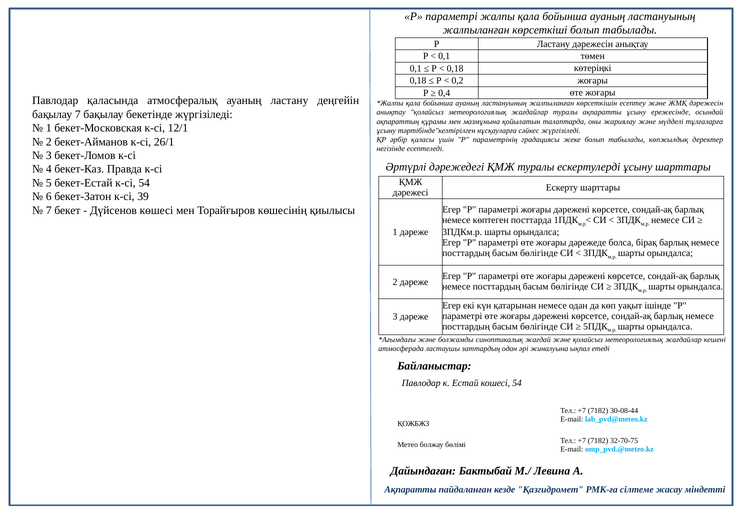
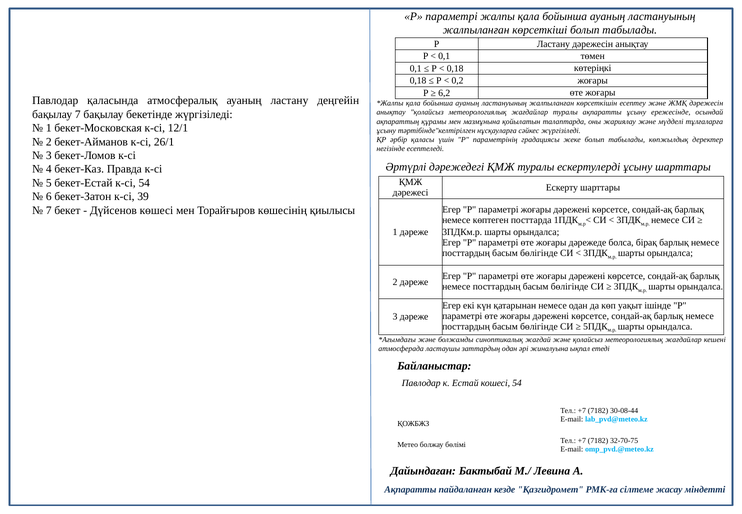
0,4: 0,4 -> 6,2 (444, 93)
